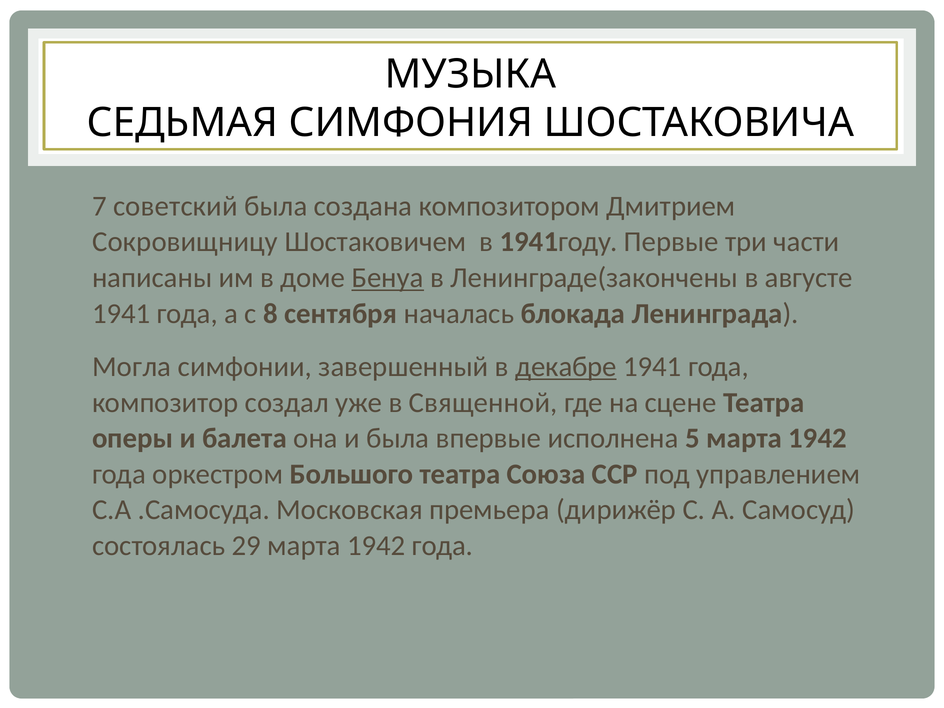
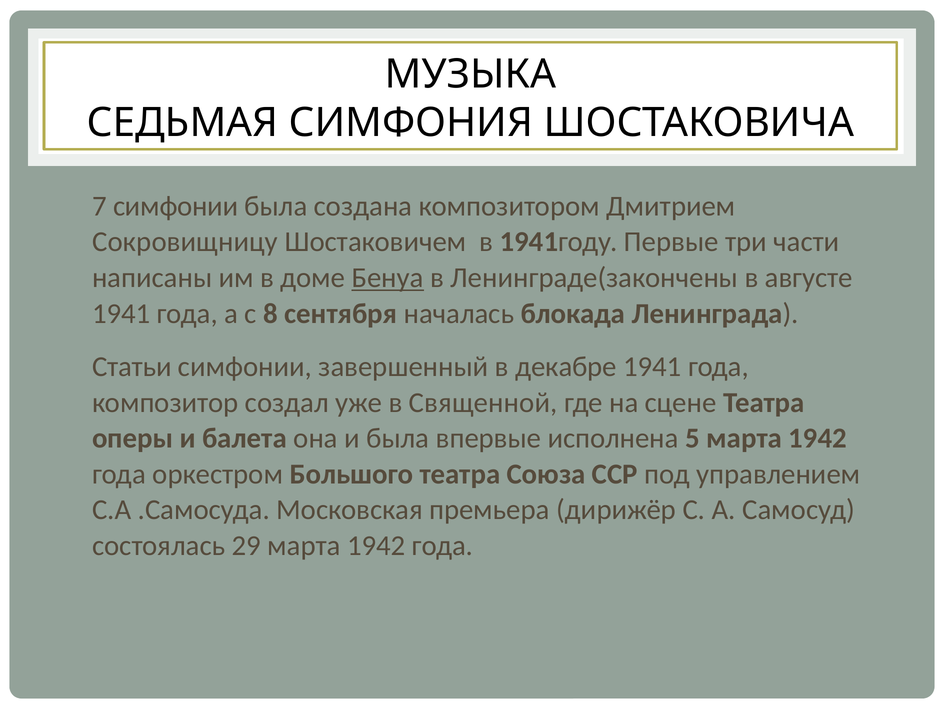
7 советский: советский -> симфонии (176, 206)
Могла: Могла -> Статьи (132, 367)
декабре underline: present -> none (566, 367)
